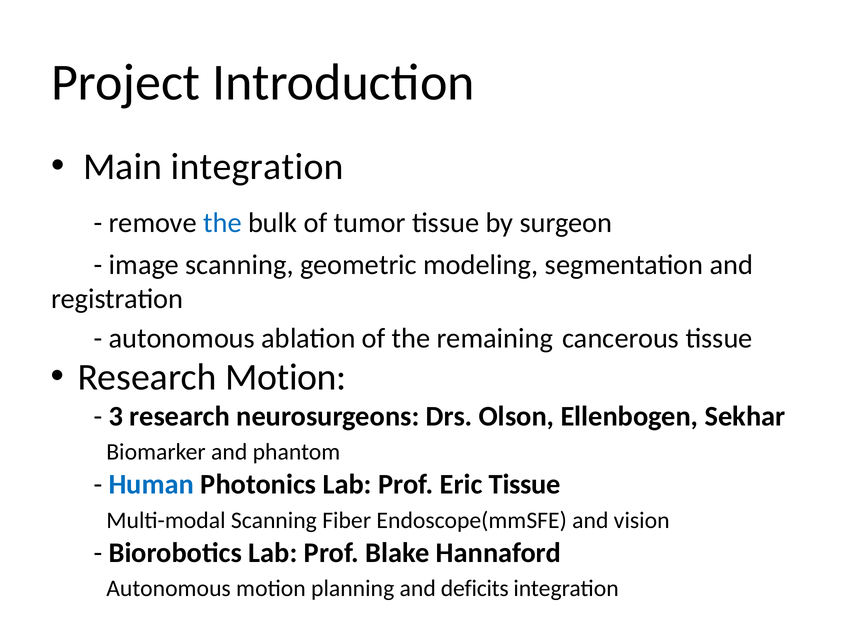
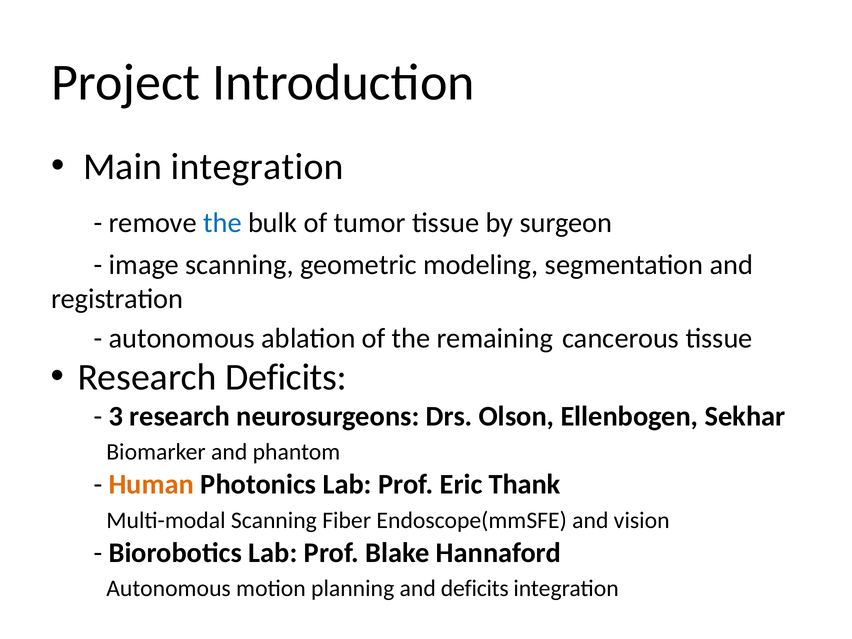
Research Motion: Motion -> Deficits (286, 377)
Human colour: blue -> orange (151, 485)
Eric Tissue: Tissue -> Thank (525, 485)
